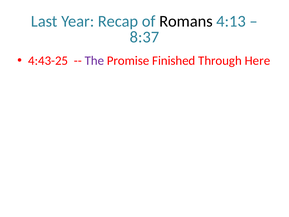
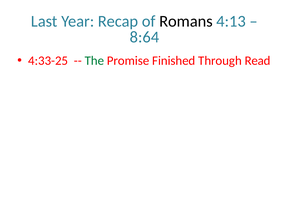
8:37: 8:37 -> 8:64 (144, 37)
4:43-25: 4:43-25 -> 4:33-25 (48, 61)
The colour: purple -> green (94, 61)
Here: Here -> Read (258, 61)
